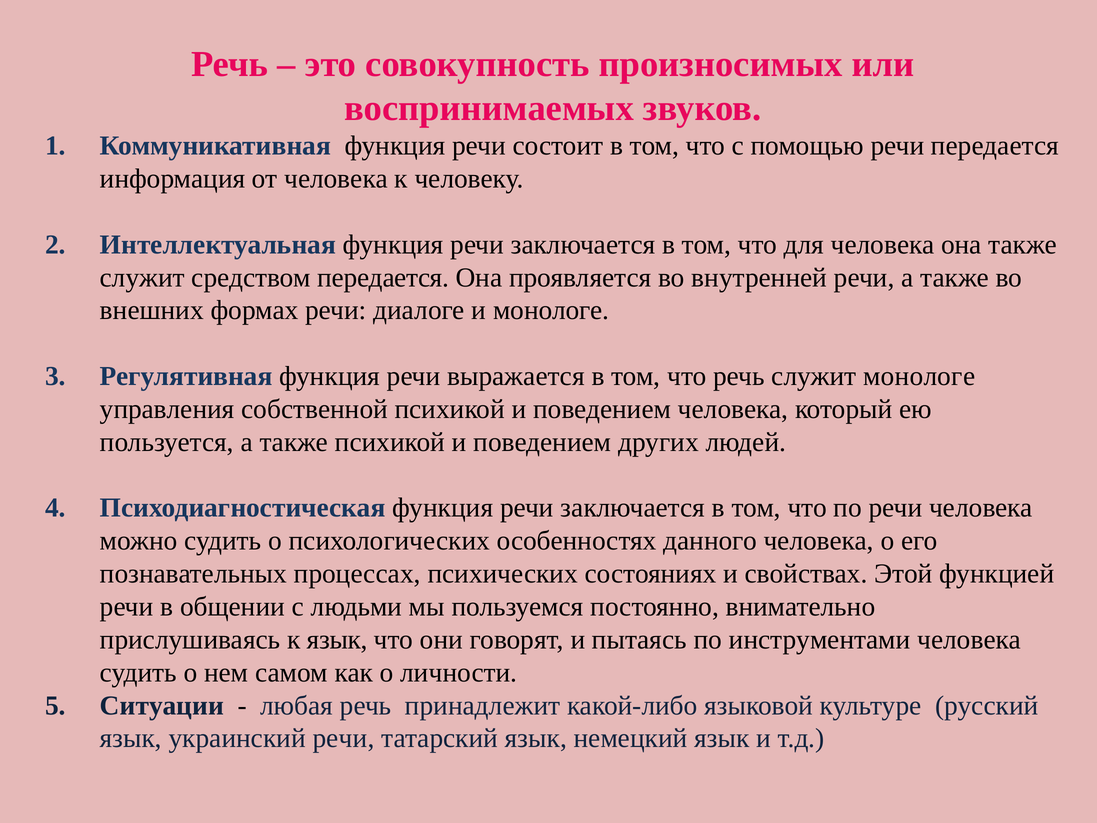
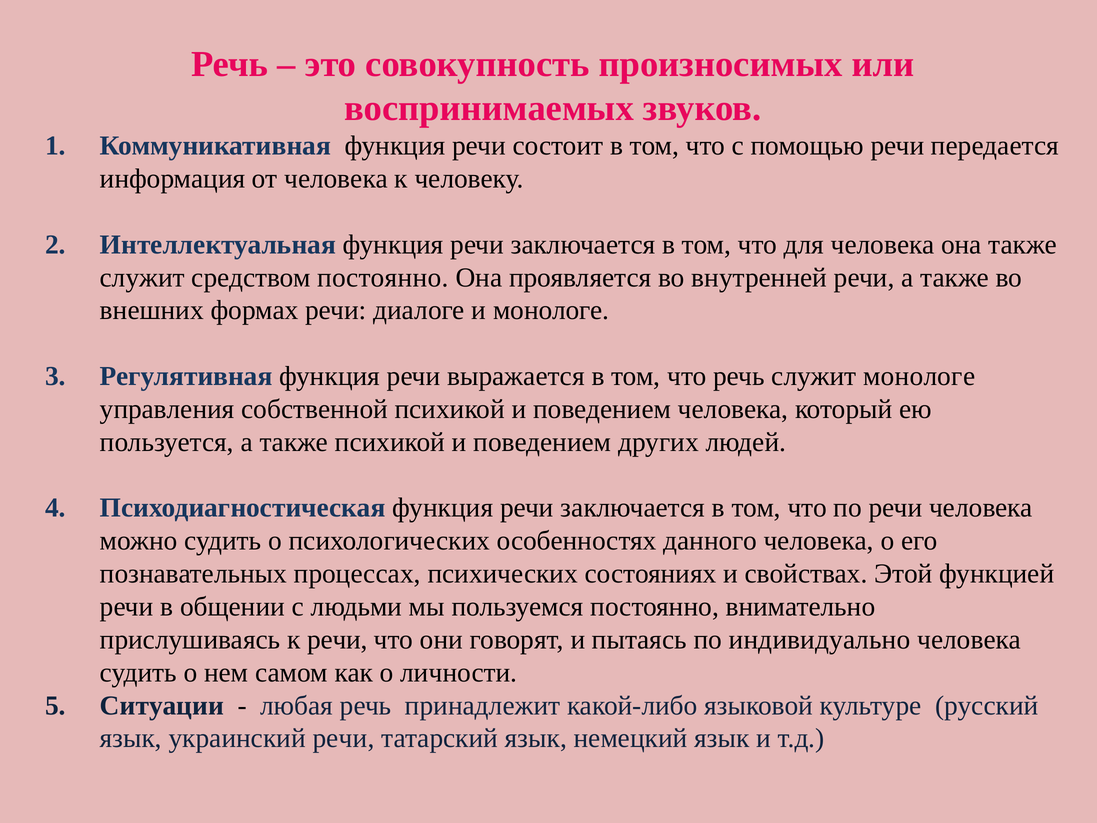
средством передается: передается -> постоянно (383, 277)
к язык: язык -> речи (337, 639)
инструментами: инструментами -> индивидуально (820, 639)
